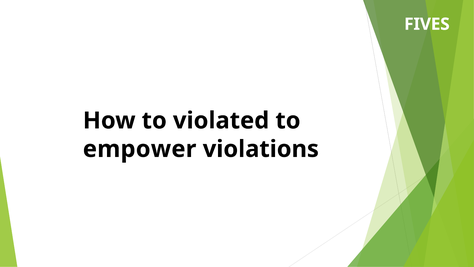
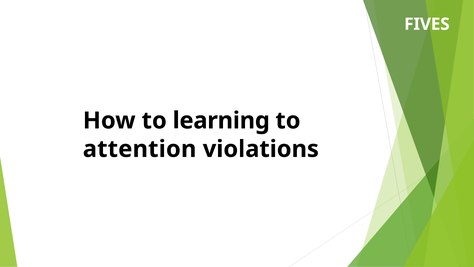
violated: violated -> learning (221, 120)
empower: empower -> attention (140, 149)
